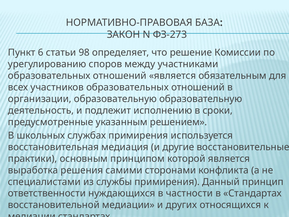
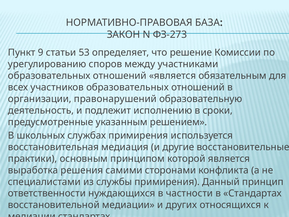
6: 6 -> 9 (41, 53)
98: 98 -> 53 (84, 53)
организации образовательную: образовательную -> правонарушений (115, 99)
